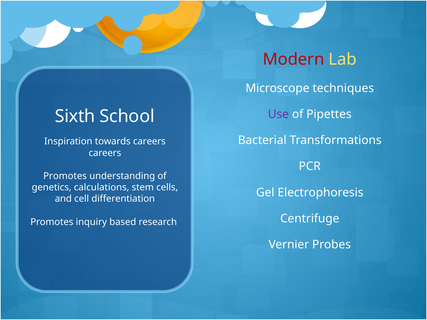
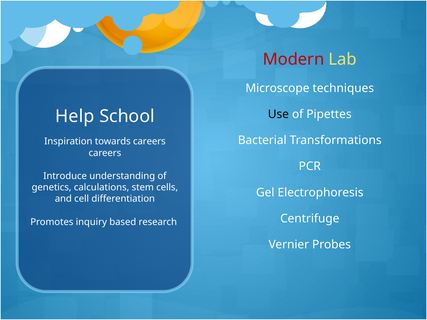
Use colour: purple -> black (278, 114)
Sixth: Sixth -> Help (75, 117)
Promotes: Promotes -> Introduce (65, 176)
